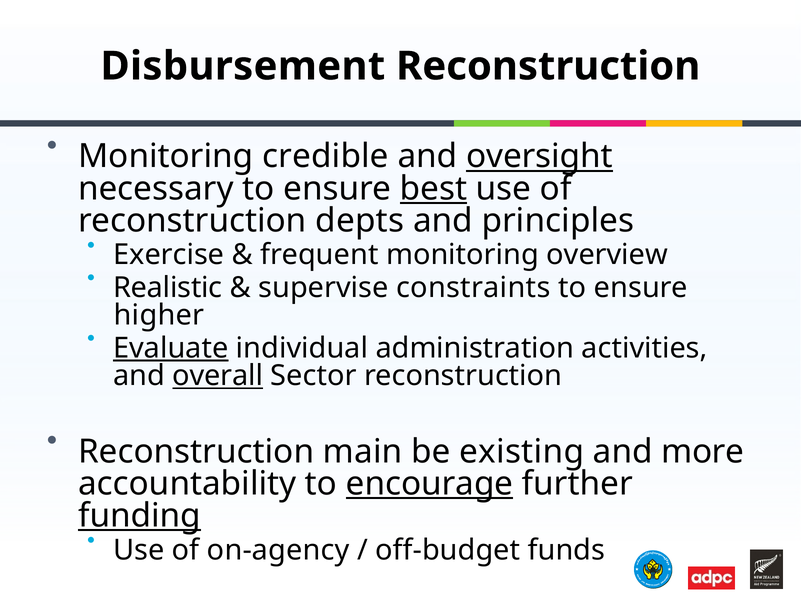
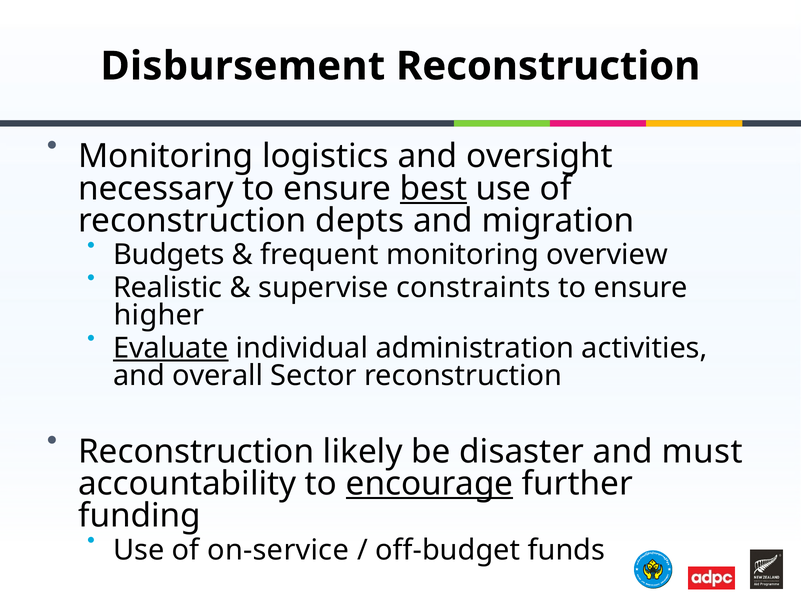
credible: credible -> logistics (325, 156)
oversight underline: present -> none (539, 156)
principles: principles -> migration (558, 220)
Exercise: Exercise -> Budgets (169, 255)
overall underline: present -> none (218, 376)
main: main -> likely (363, 452)
existing: existing -> disaster (522, 452)
more: more -> must (702, 452)
funding underline: present -> none (140, 516)
on-agency: on-agency -> on-service (278, 550)
